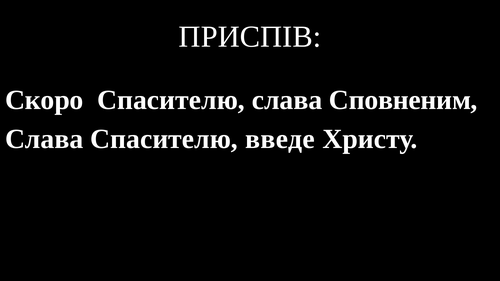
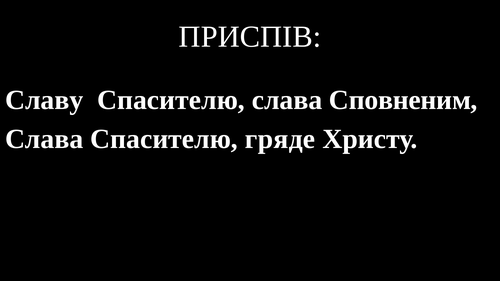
Скоро: Скоро -> Славу (44, 100)
введе: введе -> гряде (280, 139)
